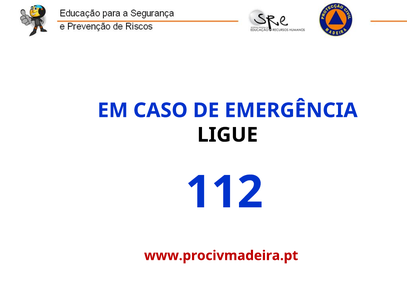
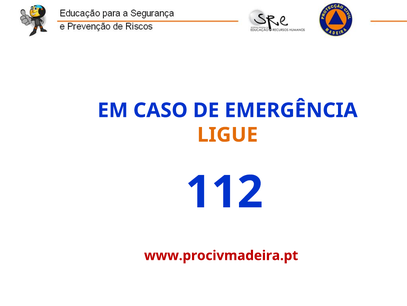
LIGUE colour: black -> orange (228, 135)
